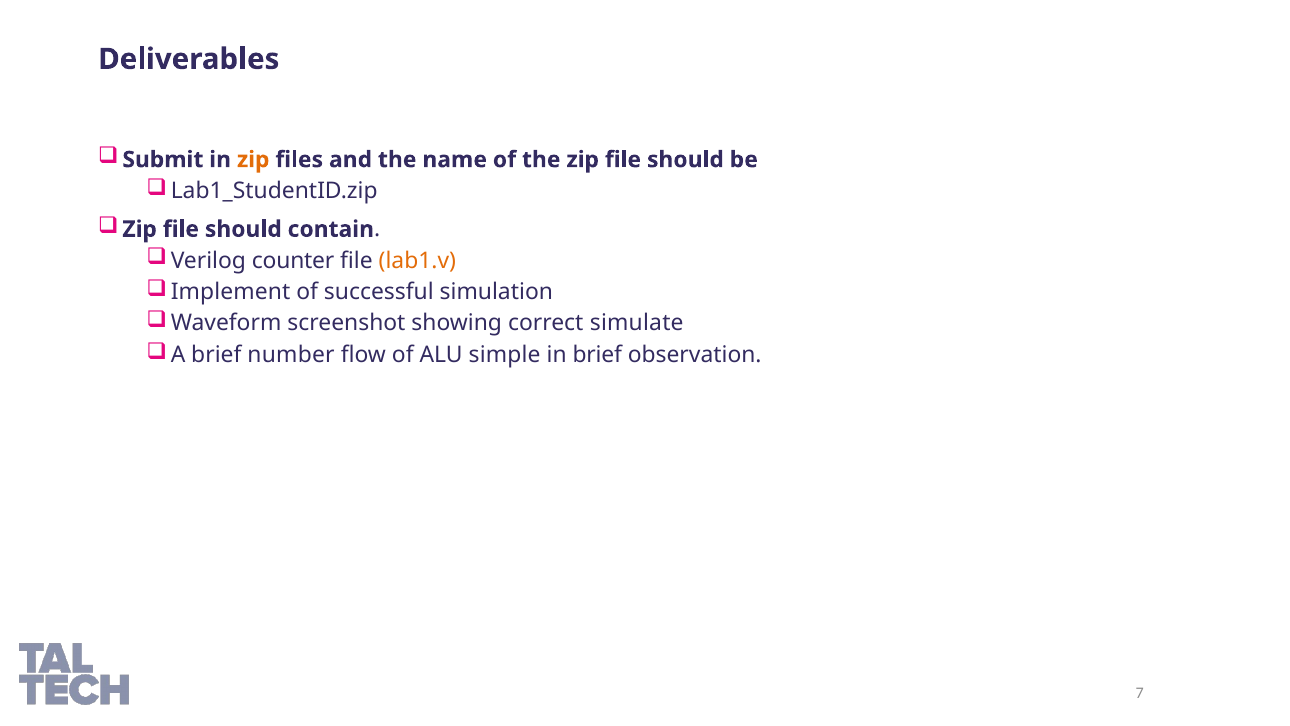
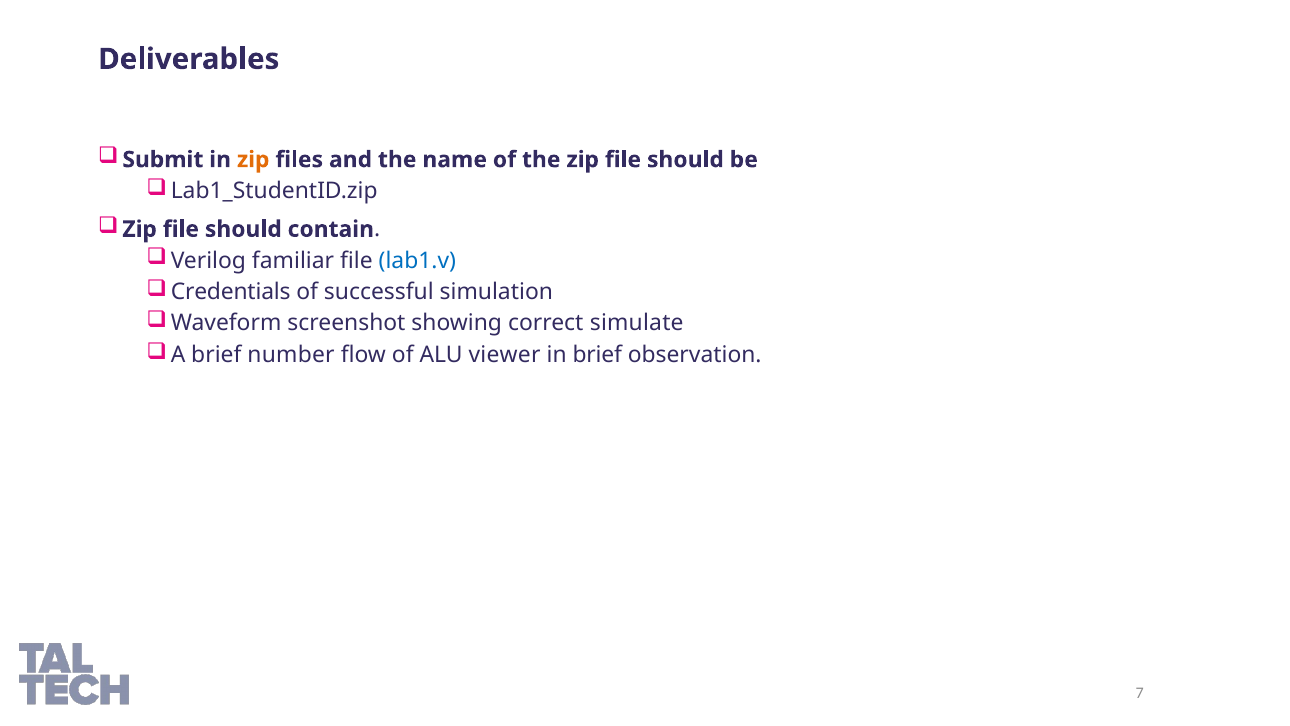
counter: counter -> familiar (293, 260)
lab1.v colour: orange -> blue (417, 260)
Implement: Implement -> Credentials (231, 292)
simple: simple -> viewer (505, 355)
